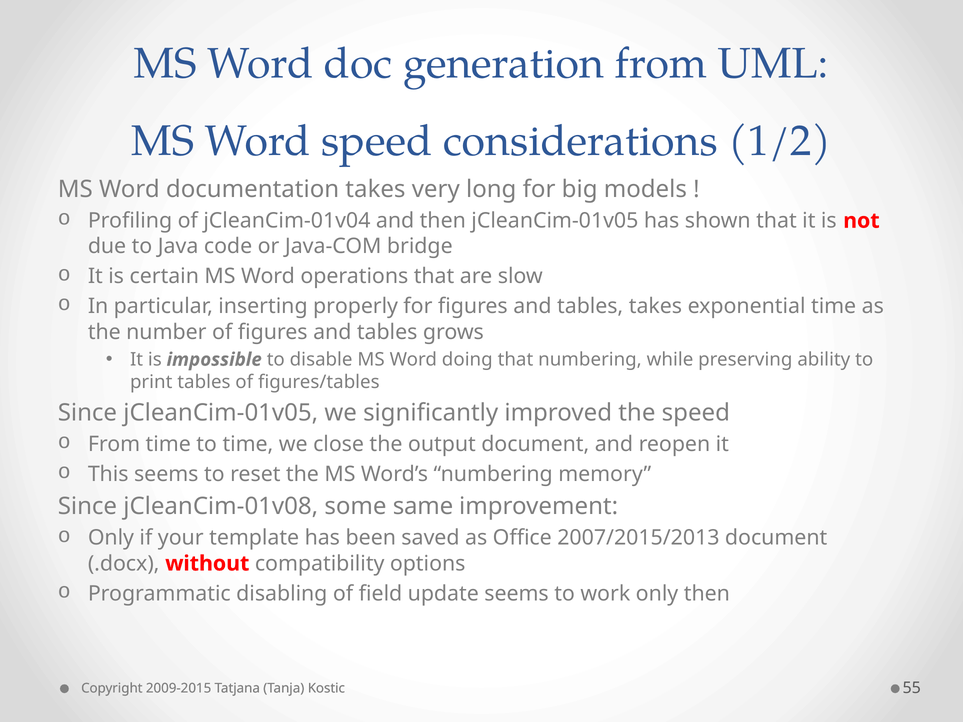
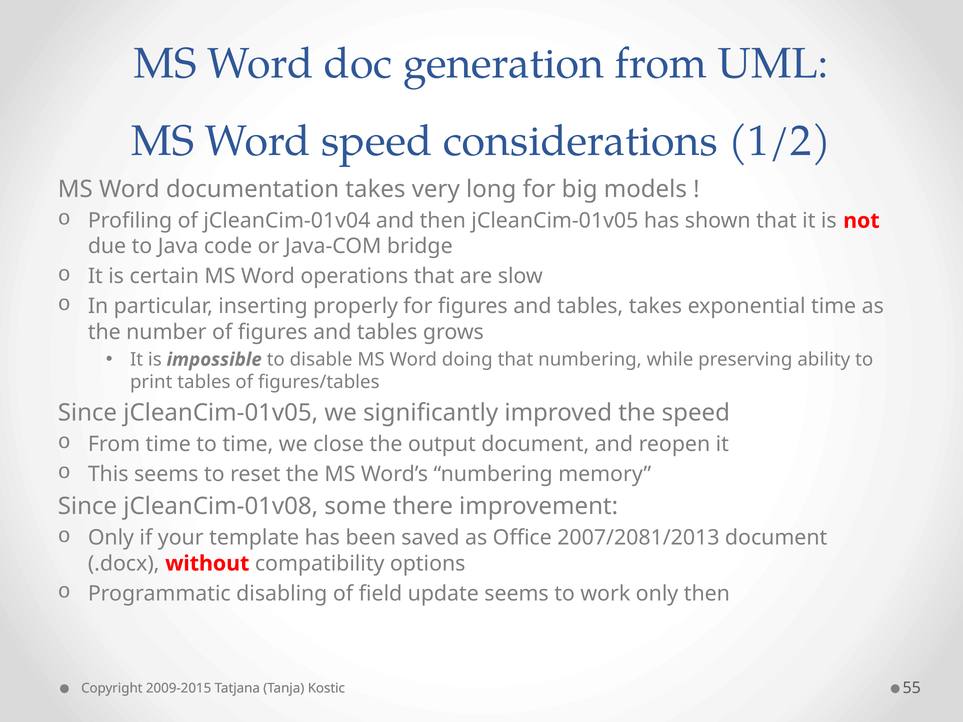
same: same -> there (423, 507)
2007/2015/2013: 2007/2015/2013 -> 2007/2081/2013 (638, 538)
